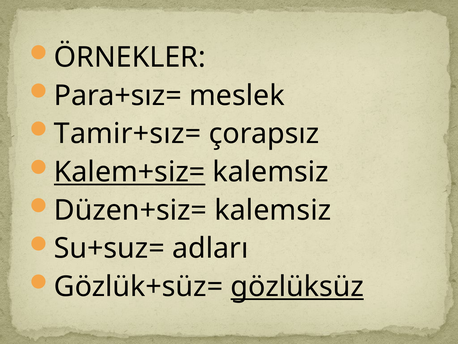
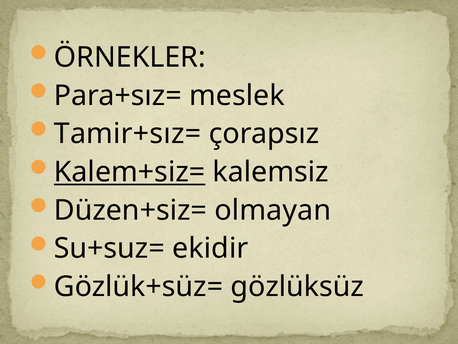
Düzen+siz= kalemsiz: kalemsiz -> olmayan (273, 210)
adları: adları -> ekidir (210, 248)
gözlüksüz underline: present -> none (297, 286)
